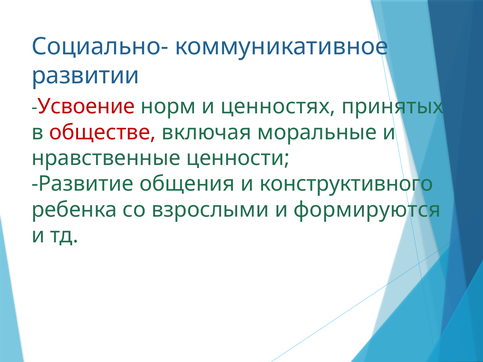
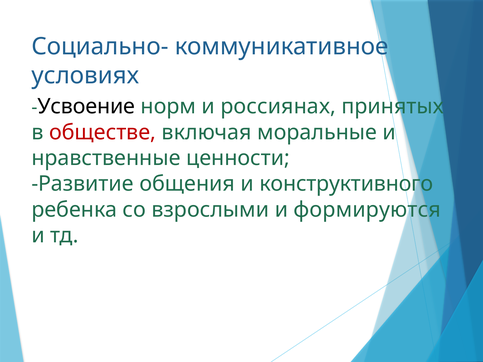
развитии: развитии -> условиях (85, 76)
Усвоение colour: red -> black (86, 107)
ценностях: ценностях -> россиянах (278, 107)
